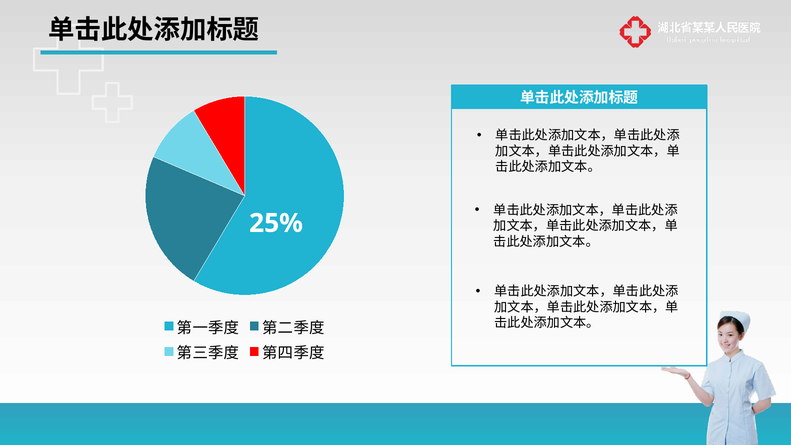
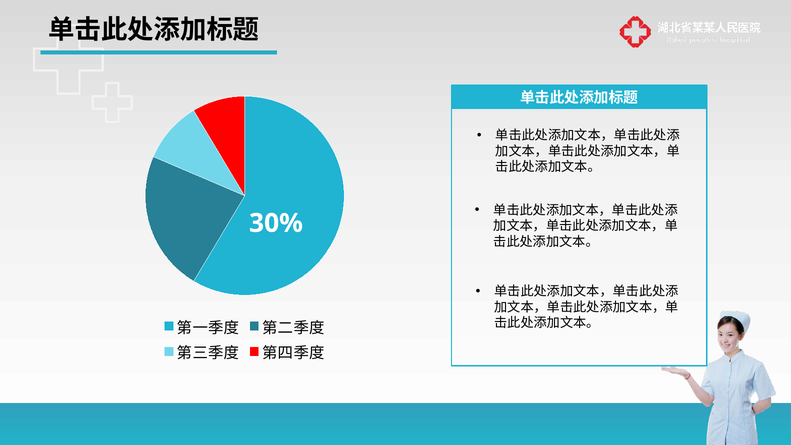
25%: 25% -> 30% (276, 223)
